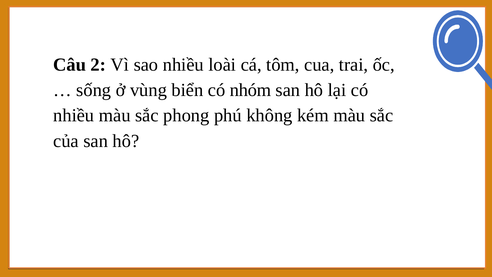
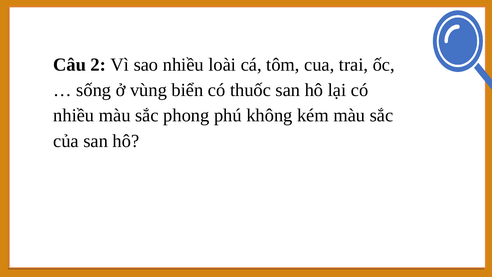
nhóm: nhóm -> thuốc (250, 90)
